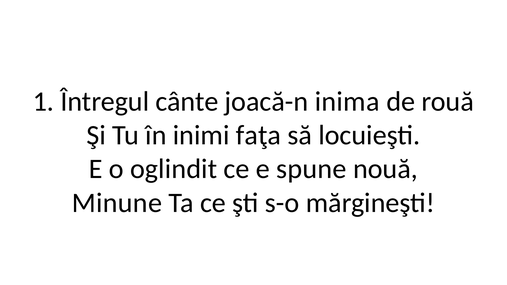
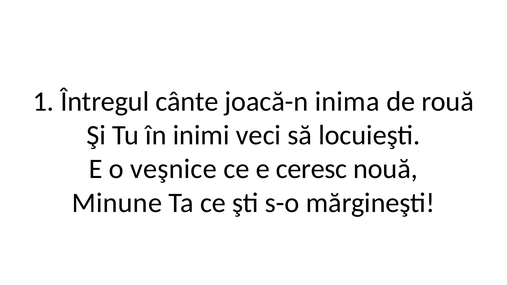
faţa: faţa -> veci (258, 135)
oglindit: oglindit -> veşnice (174, 169)
spune: spune -> ceresc (312, 169)
